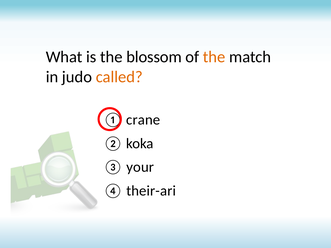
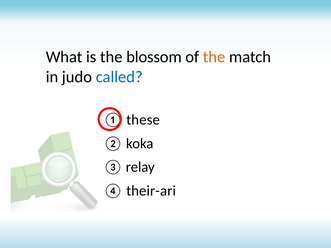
called colour: orange -> blue (119, 77)
crane: crane -> these (143, 120)
your: your -> relay (140, 167)
